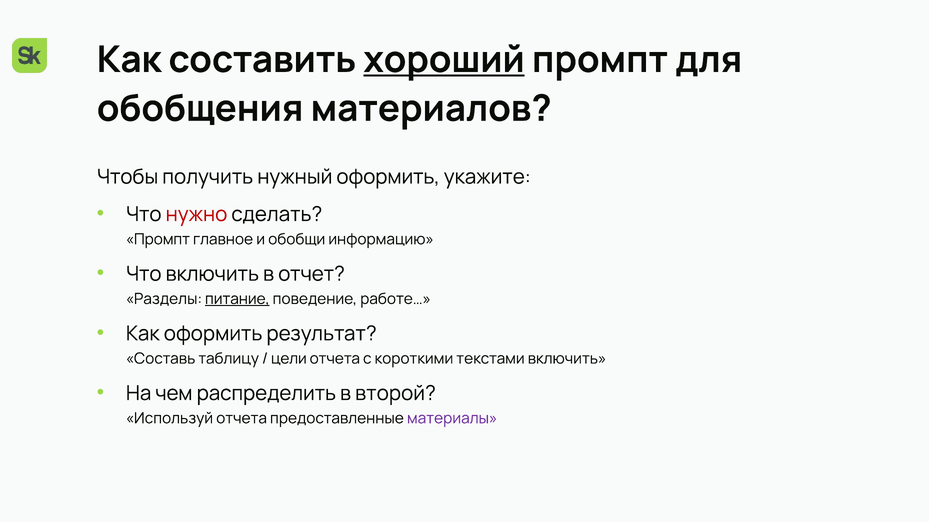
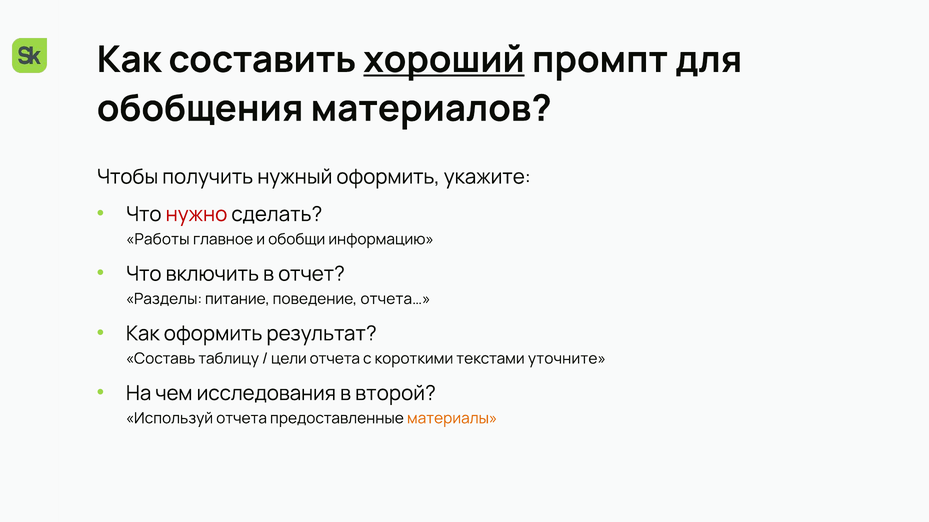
Промпт: Промпт -> Работы (158, 239)
питание underline: present -> none (237, 299)
работе…: работе… -> отчета… (395, 299)
текстами включить: включить -> уточните (567, 359)
распределить: распределить -> исследования (266, 394)
материалы colour: purple -> orange (452, 419)
